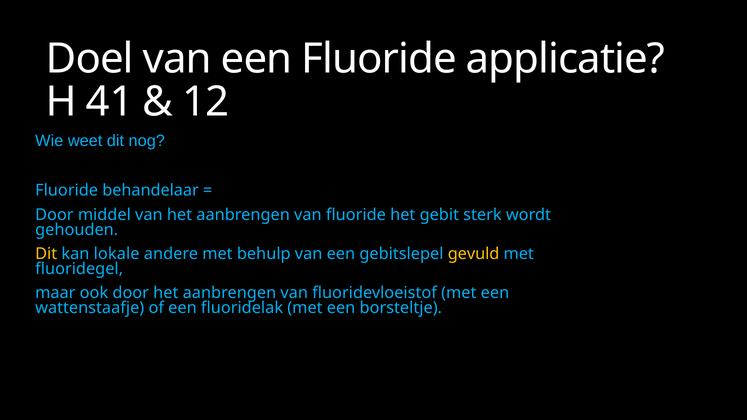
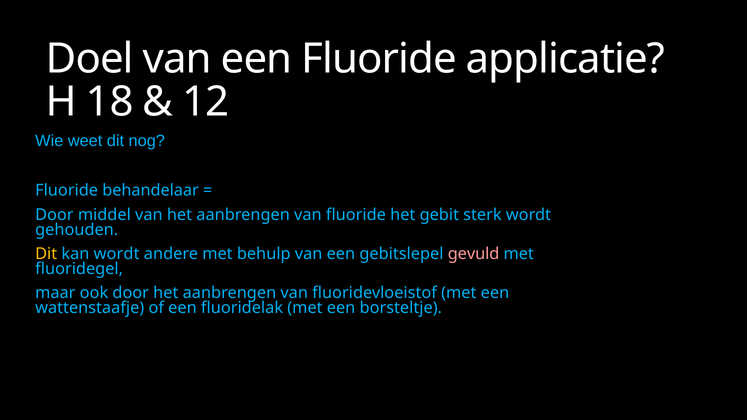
41: 41 -> 18 (110, 102)
kan lokale: lokale -> wordt (117, 254)
gevuld colour: yellow -> pink (474, 254)
